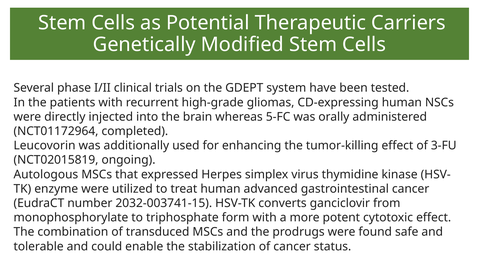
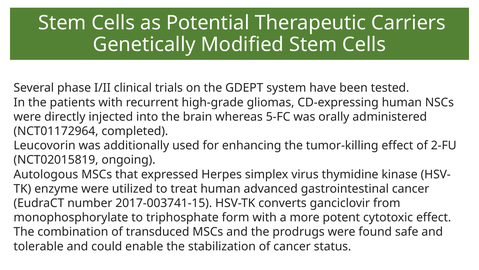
3-FU: 3-FU -> 2-FU (444, 145)
2032-003741-15: 2032-003741-15 -> 2017-003741-15 (164, 203)
